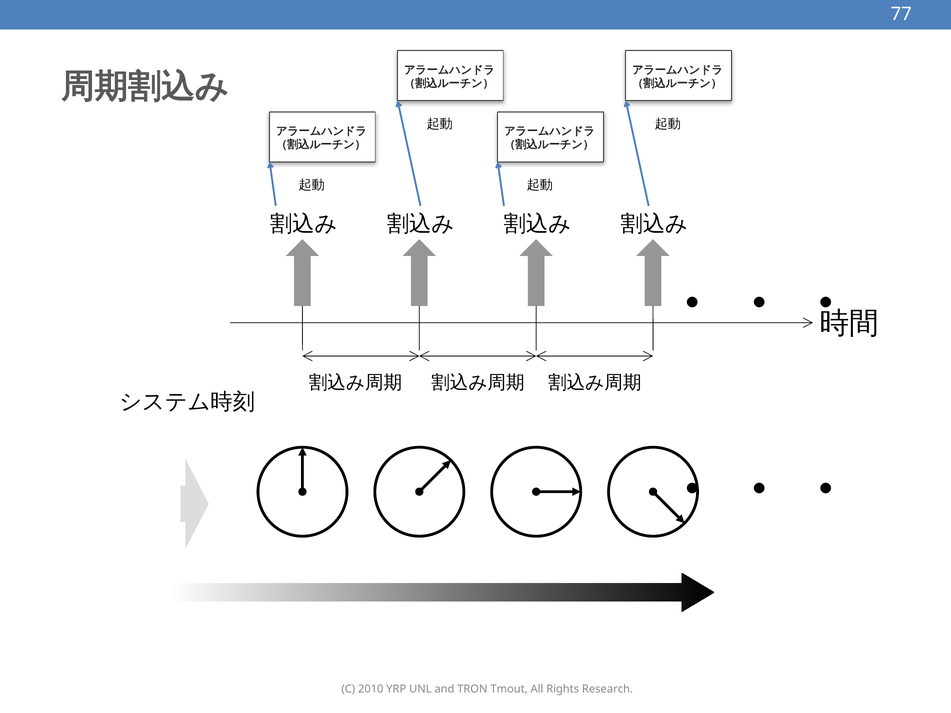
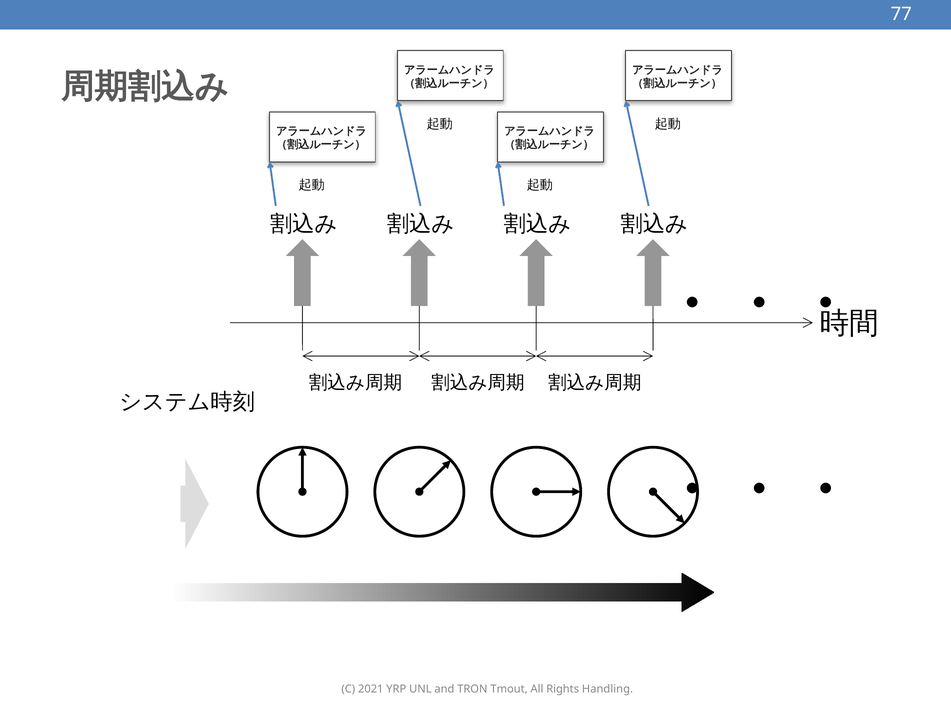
2010: 2010 -> 2021 (371, 689)
Research: Research -> Handling (607, 689)
